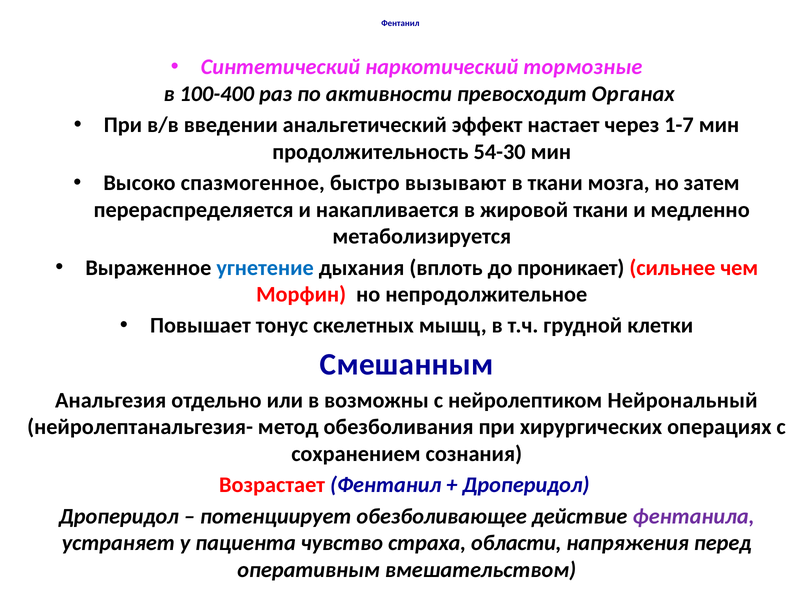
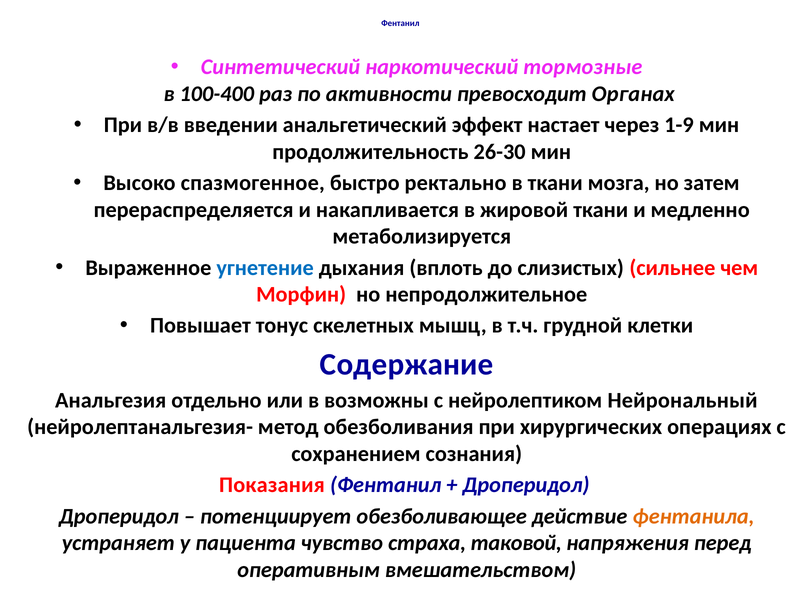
1-7: 1-7 -> 1-9 (679, 125)
54-30: 54-30 -> 26-30 (500, 152)
вызывают: вызывают -> ректально (456, 183)
проникает: проникает -> слизистых (571, 268)
Смешанным: Смешанным -> Содержание (407, 364)
Возрастает: Возрастает -> Показания (272, 485)
фентанила colour: purple -> orange (693, 516)
области: области -> таковой (516, 543)
